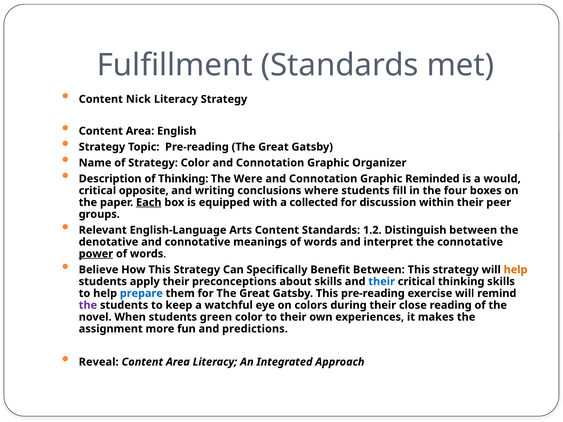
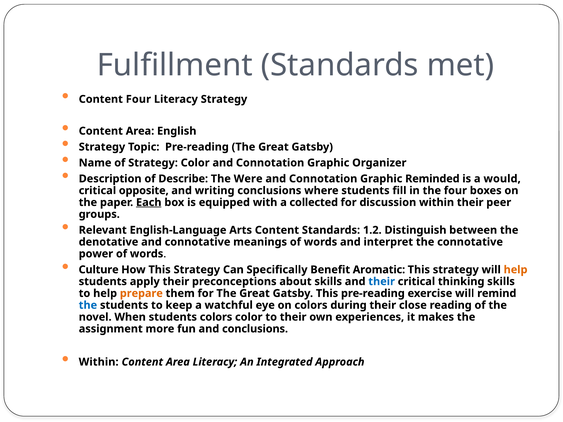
Content Nick: Nick -> Four (138, 99)
of Thinking: Thinking -> Describe (183, 179)
power underline: present -> none (96, 254)
Believe: Believe -> Culture (99, 270)
Benefit Between: Between -> Aromatic (379, 270)
prepare colour: blue -> orange (141, 294)
the colour: purple -> blue (88, 305)
students green: green -> colors (216, 317)
and predictions: predictions -> conclusions (255, 329)
Reveal: Reveal -> Within (99, 362)
